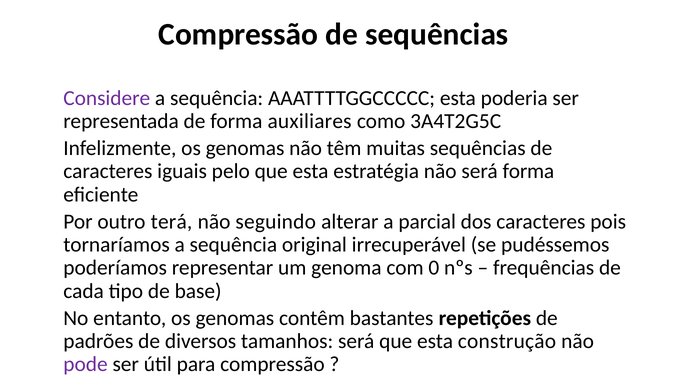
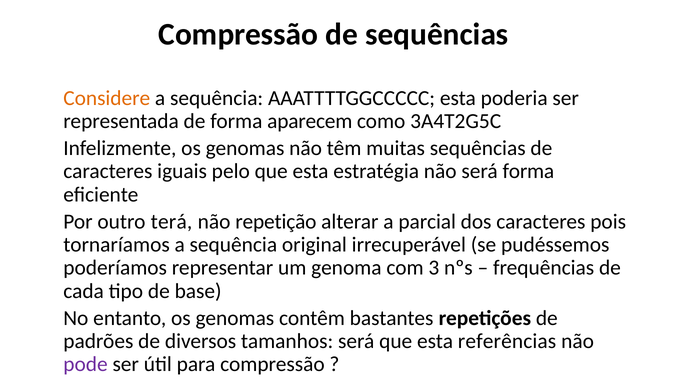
Considere colour: purple -> orange (107, 98)
auxiliares: auxiliares -> aparecem (310, 121)
seguindo: seguindo -> repetição (276, 222)
0: 0 -> 3 (434, 268)
construção: construção -> referências (507, 342)
